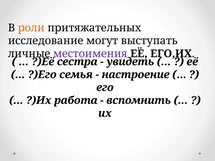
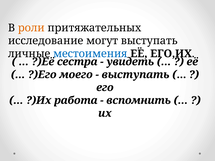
местоимения colour: purple -> blue (90, 54)
семья: семья -> моего (76, 75)
настроение: настроение -> выступать (136, 75)
